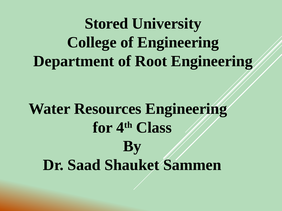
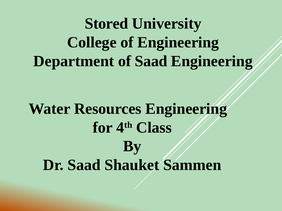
of Root: Root -> Saad (151, 61)
